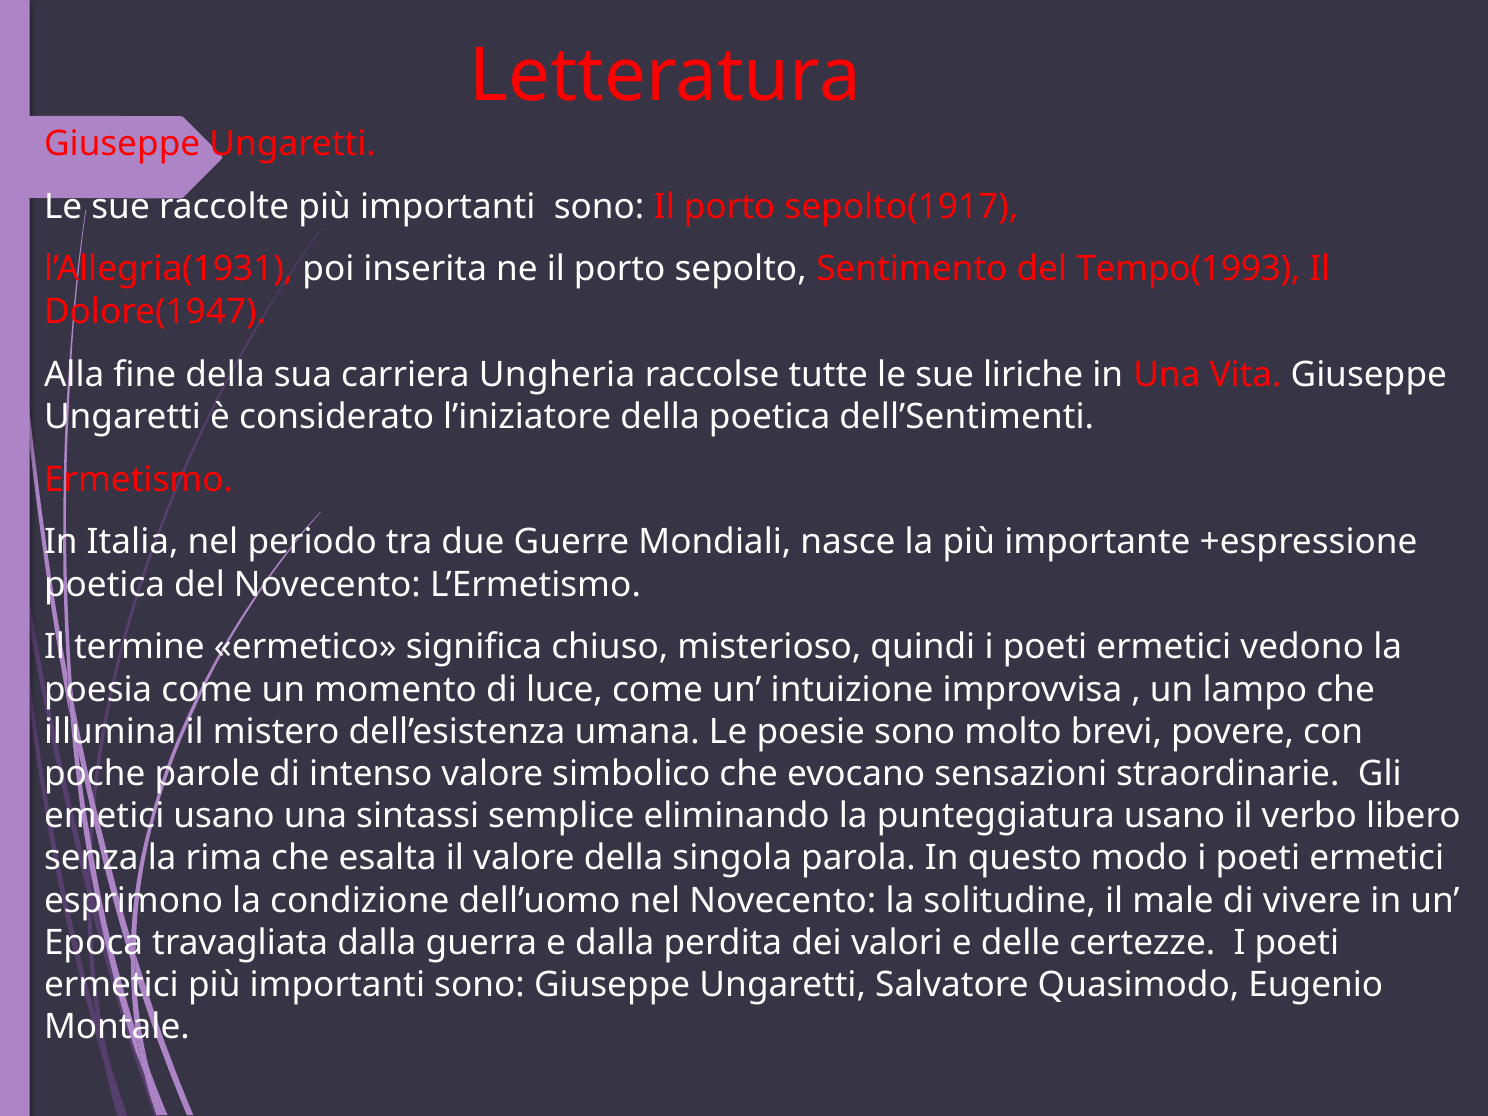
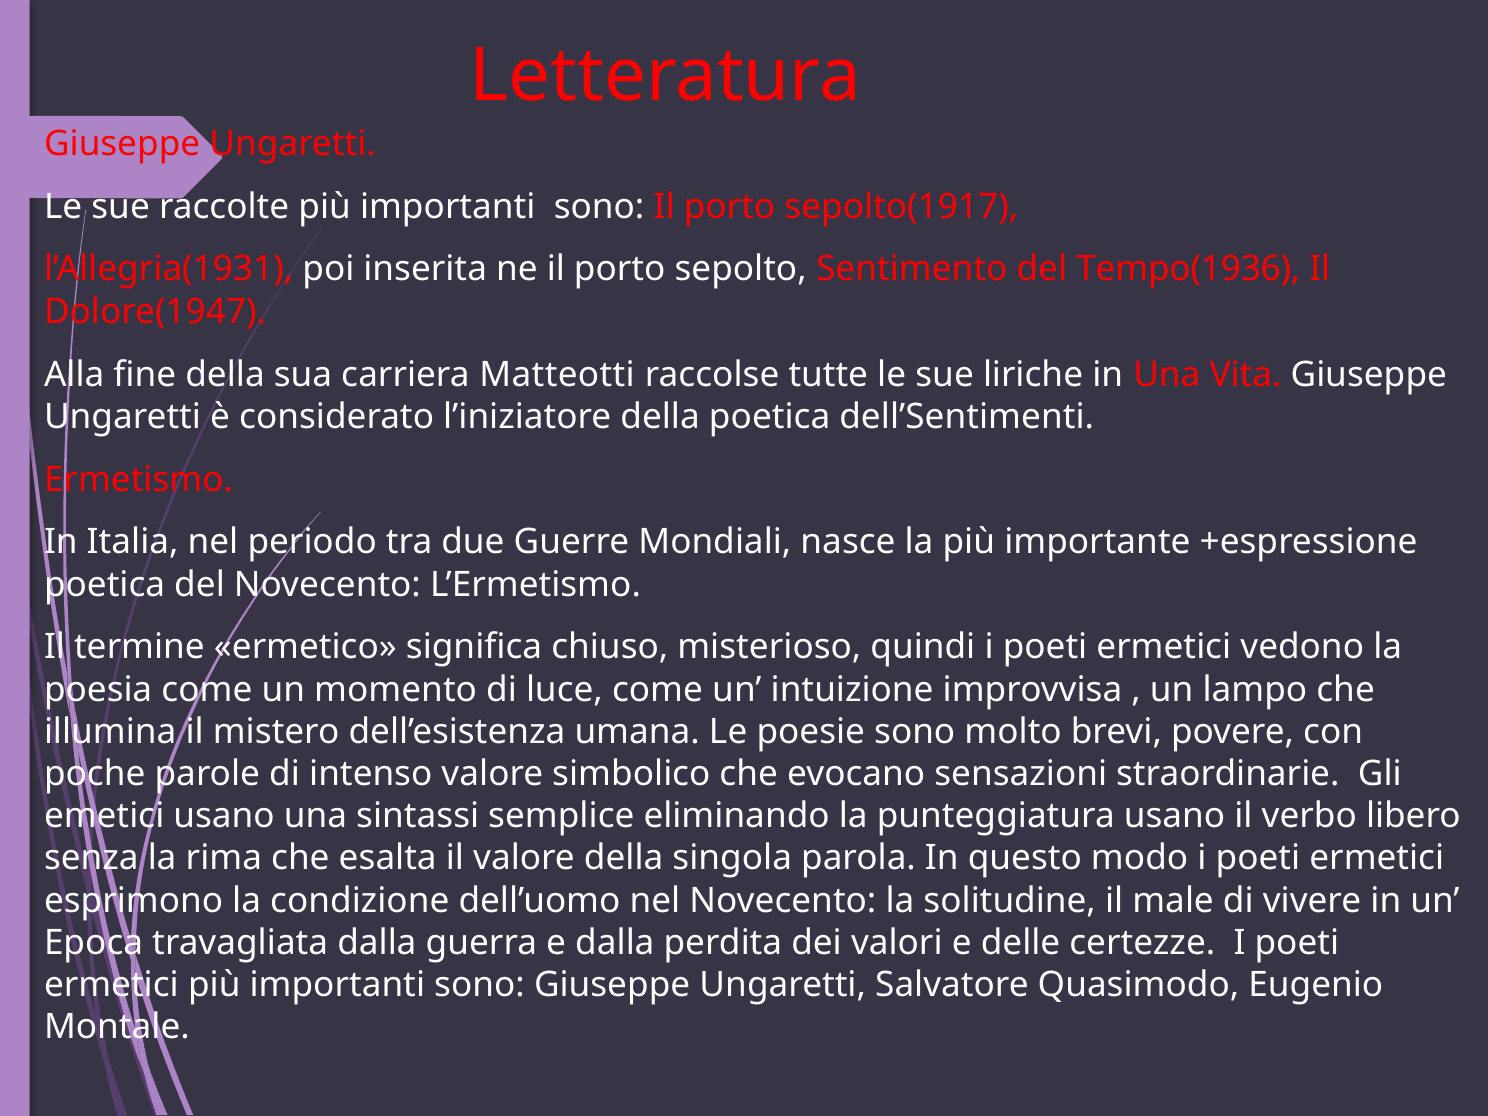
Tempo(1993: Tempo(1993 -> Tempo(1936 (1188, 269)
Ungheria: Ungheria -> Matteotti (557, 374)
